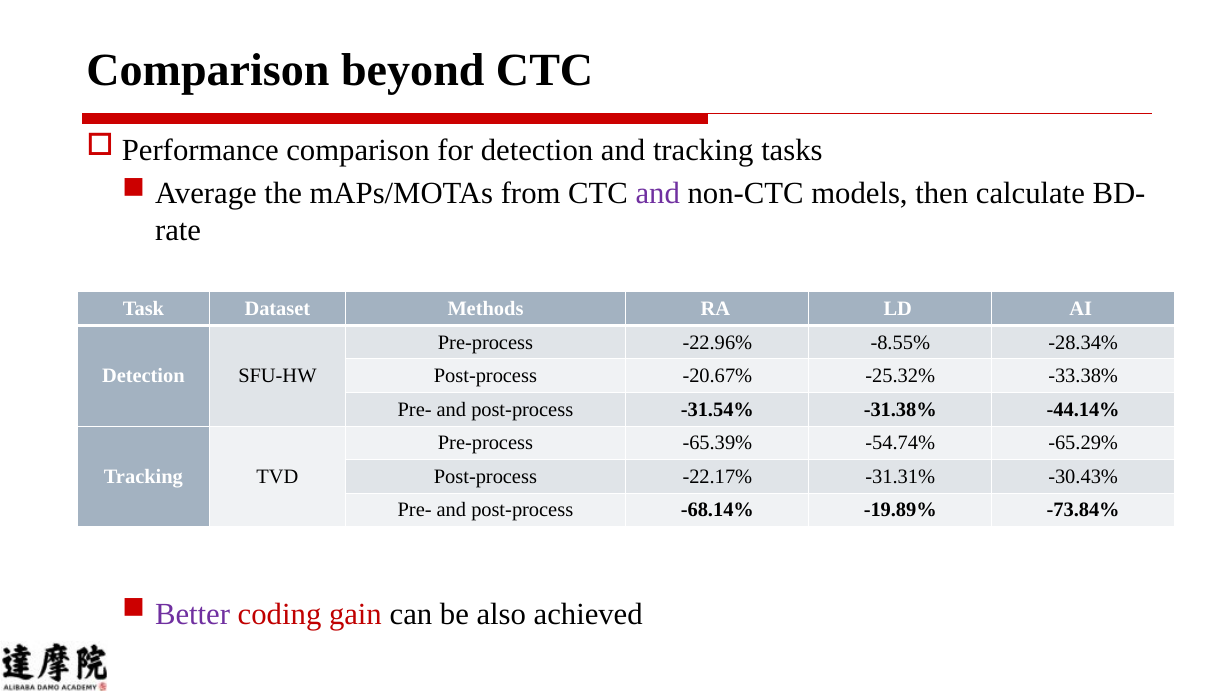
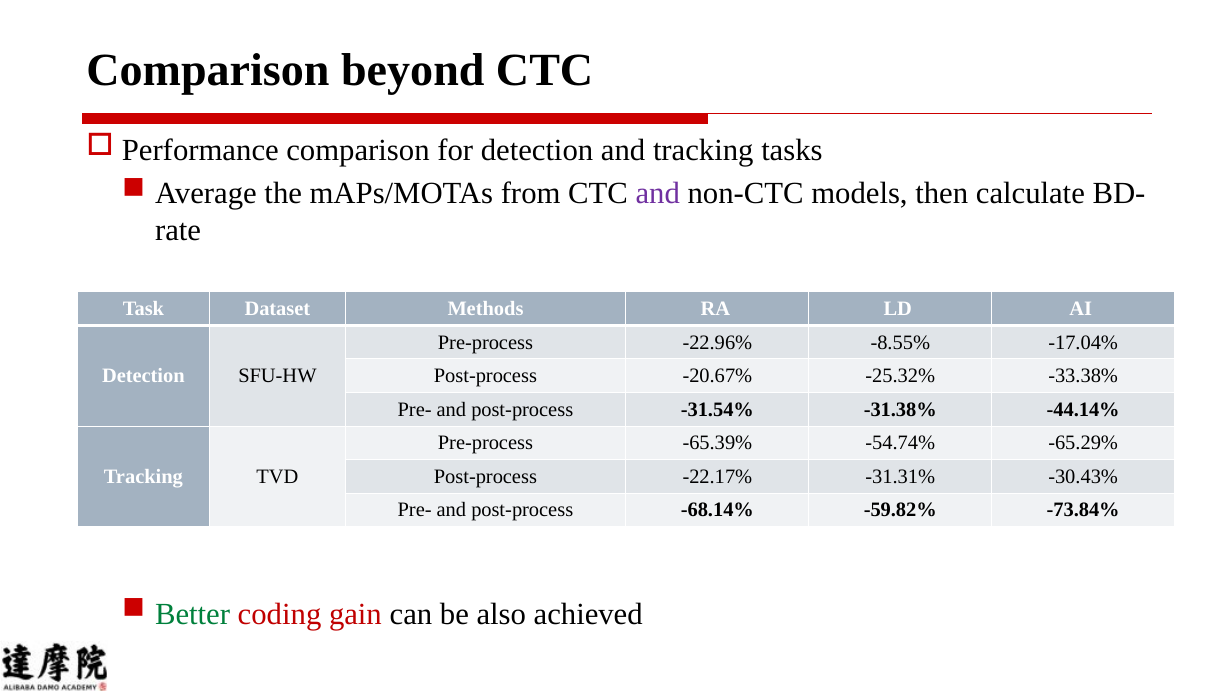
-28.34%: -28.34% -> -17.04% (1083, 342)
-19.89%: -19.89% -> -59.82% (900, 510)
Better colour: purple -> green (193, 614)
